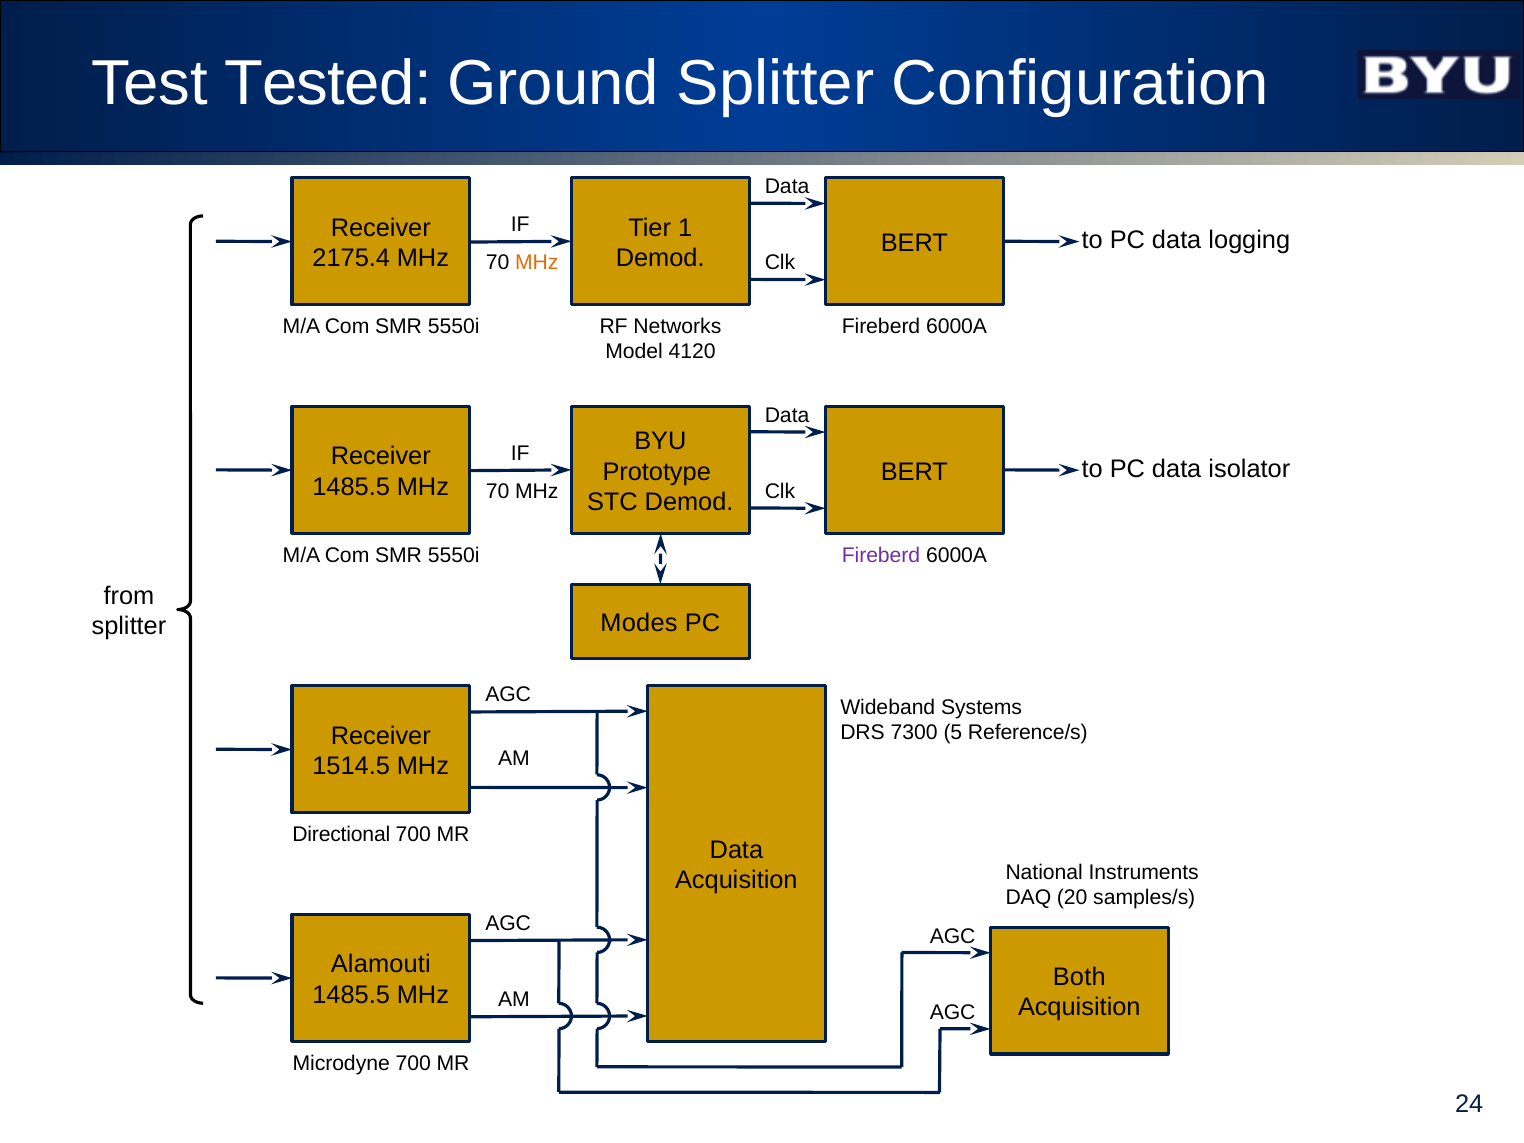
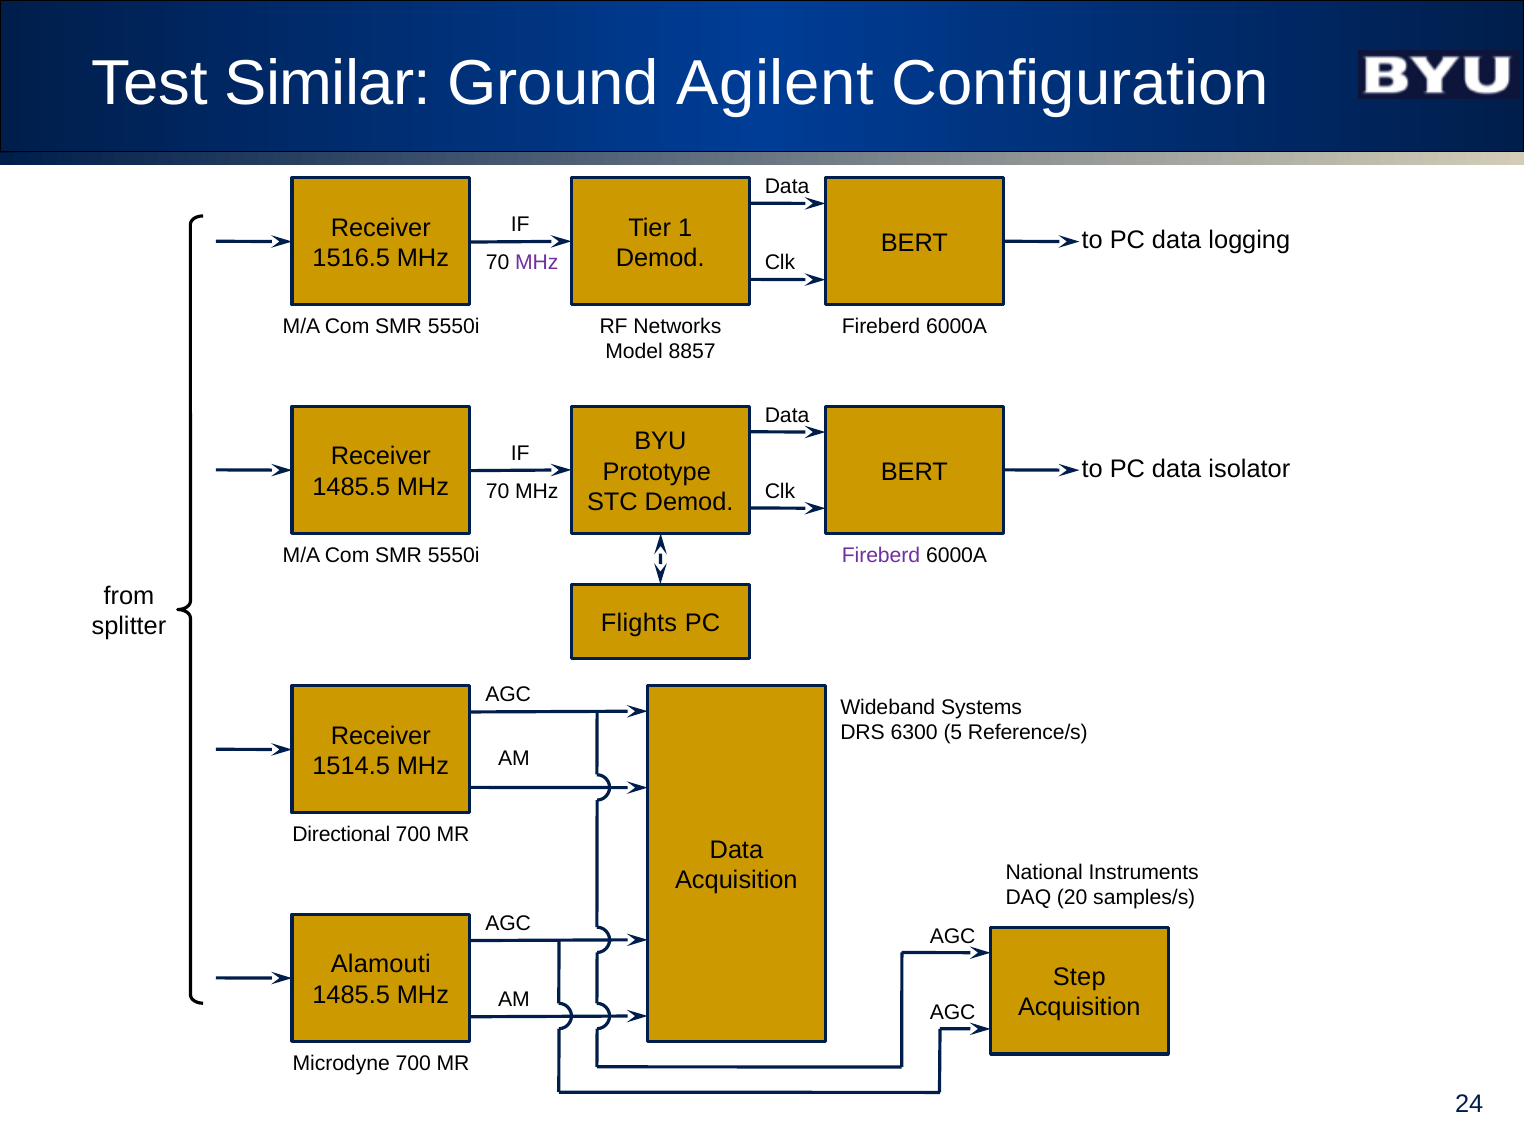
Tested: Tested -> Similar (328, 84)
Ground Splitter: Splitter -> Agilent (775, 84)
2175.4: 2175.4 -> 1516.5 (351, 258)
MHz colour: orange -> purple (537, 263)
4120: 4120 -> 8857 (692, 352)
Modes: Modes -> Flights (639, 623)
7300: 7300 -> 6300 (914, 733)
Both: Both -> Step (1079, 977)
